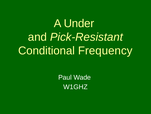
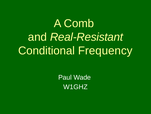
Under: Under -> Comb (79, 23)
Pick-Resistant: Pick-Resistant -> Real-Resistant (87, 37)
